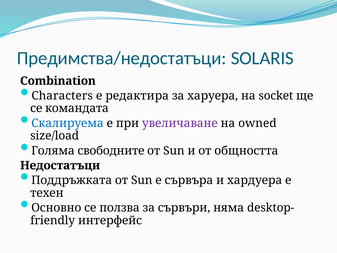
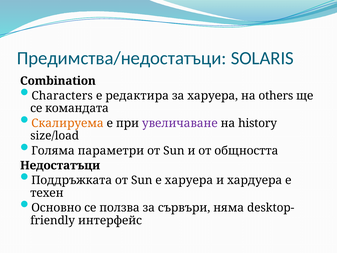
socket: socket -> others (276, 96)
Скалируема colour: blue -> orange (67, 123)
owned: owned -> history (258, 123)
свободните: свободните -> параметри (111, 151)
е сървъра: сървъра -> харуера (189, 180)
